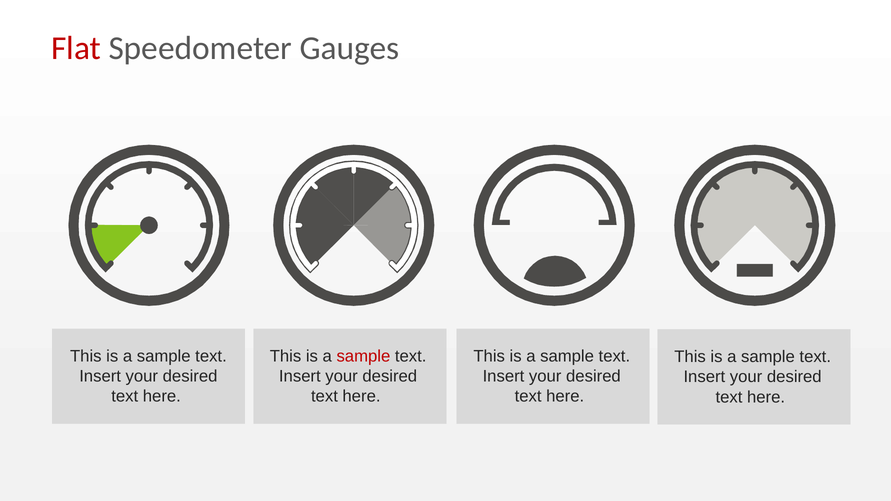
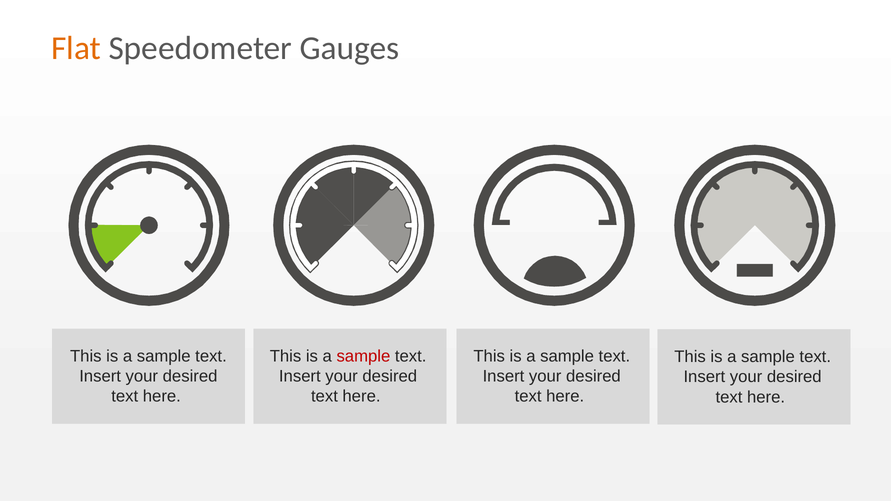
Flat colour: red -> orange (76, 48)
